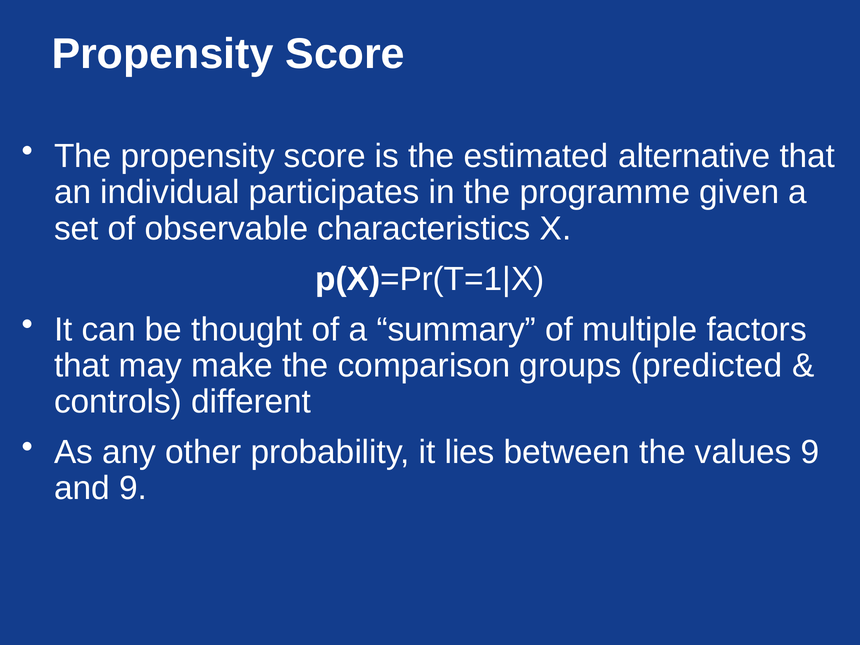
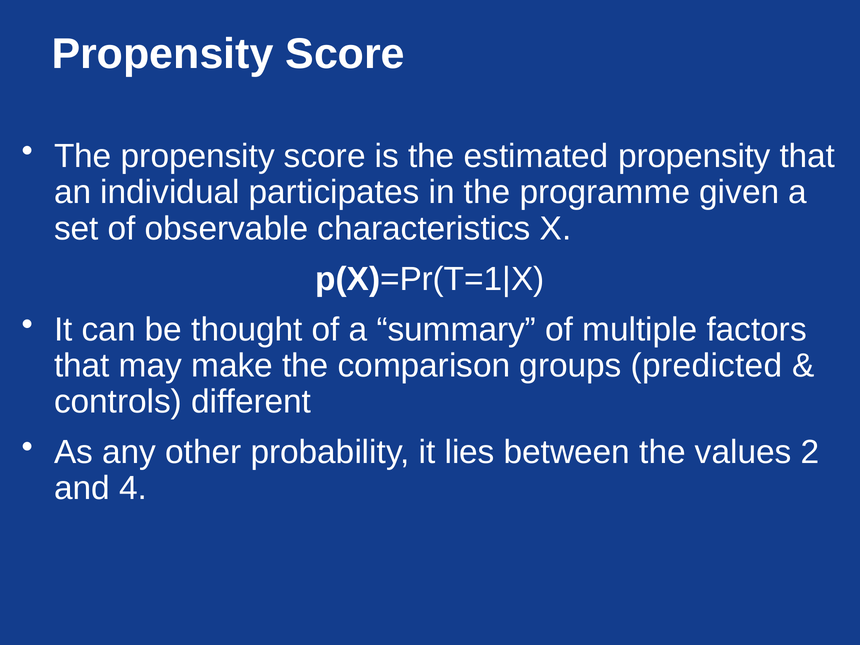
estimated alternative: alternative -> propensity (694, 156)
values 9: 9 -> 2 (810, 452)
and 9: 9 -> 4 (133, 488)
